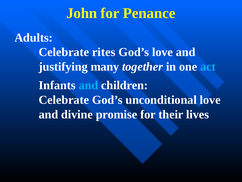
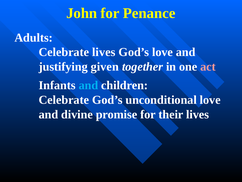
Celebrate rites: rites -> lives (104, 52)
many: many -> given (105, 67)
act colour: light blue -> pink (208, 67)
